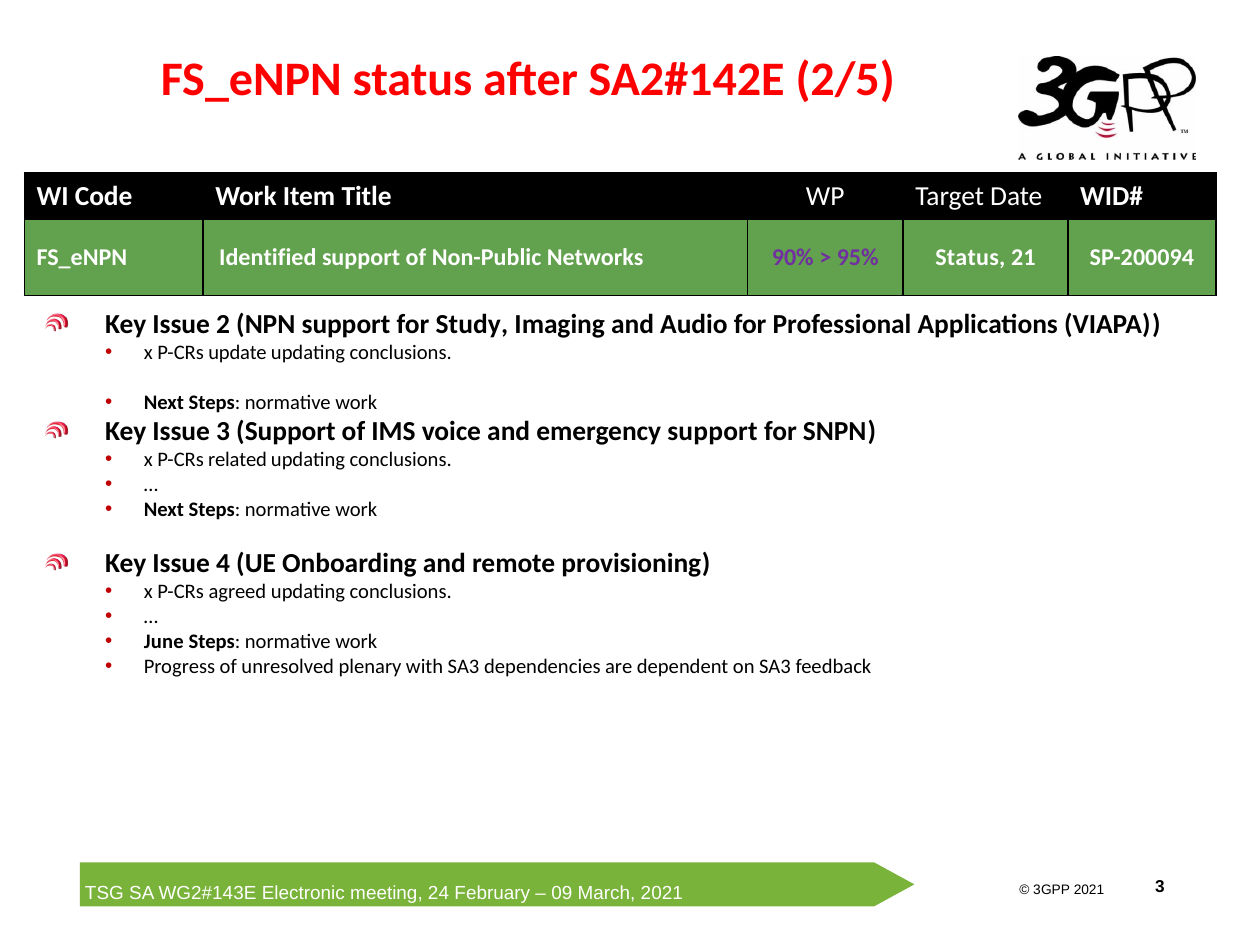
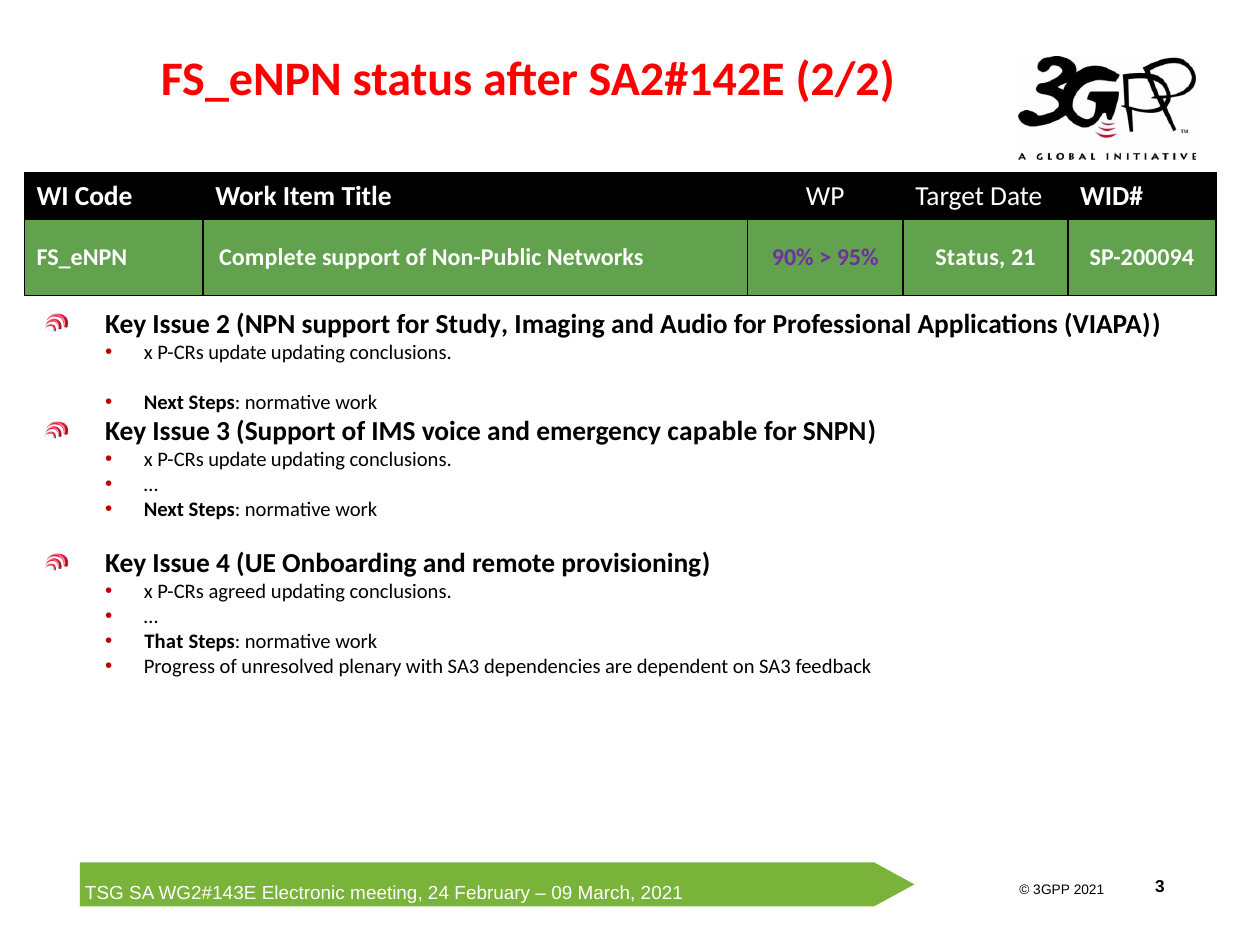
2/5: 2/5 -> 2/2 (845, 80)
Identified: Identified -> Complete (268, 257)
emergency support: support -> capable (712, 432)
related: related -> update (238, 460)
June: June -> That (164, 641)
